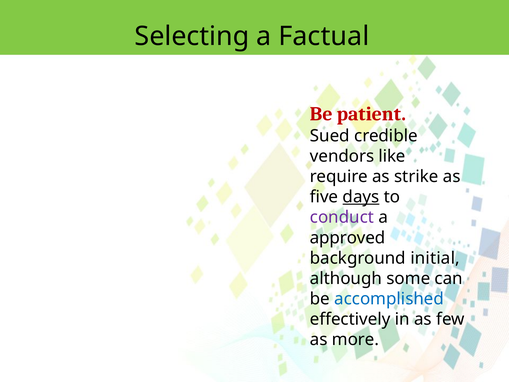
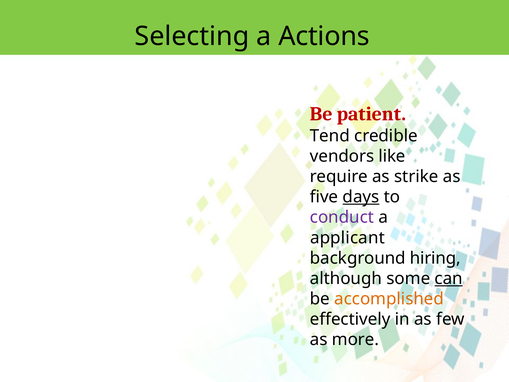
Factual: Factual -> Actions (324, 36)
Sued: Sued -> Tend (330, 136)
approved: approved -> applicant (347, 238)
initial: initial -> hiring (435, 258)
can underline: none -> present (449, 278)
accomplished colour: blue -> orange (389, 299)
